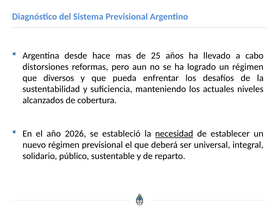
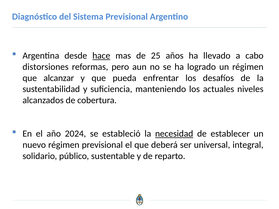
hace underline: none -> present (101, 56)
diversos: diversos -> alcanzar (59, 78)
2026: 2026 -> 2024 (75, 134)
